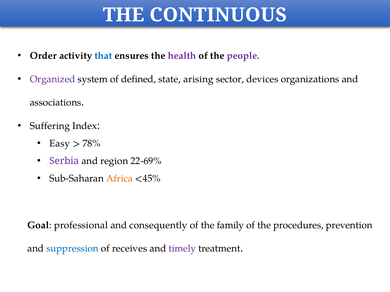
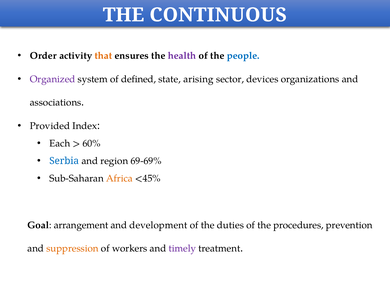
that colour: blue -> orange (103, 56)
people colour: purple -> blue (243, 56)
Suffering: Suffering -> Provided (50, 126)
Easy: Easy -> Each (60, 144)
78%: 78% -> 60% (92, 144)
Serbia colour: purple -> blue (64, 161)
22-69%: 22-69% -> 69-69% (146, 161)
professional: professional -> arrangement (81, 225)
consequently: consequently -> development (158, 225)
family: family -> duties (230, 225)
suppression colour: blue -> orange (72, 249)
receives: receives -> workers (130, 249)
